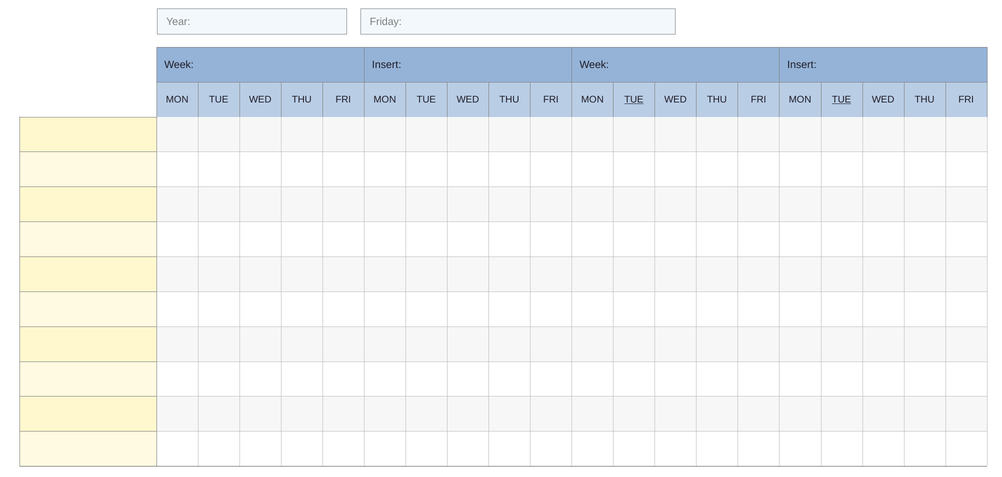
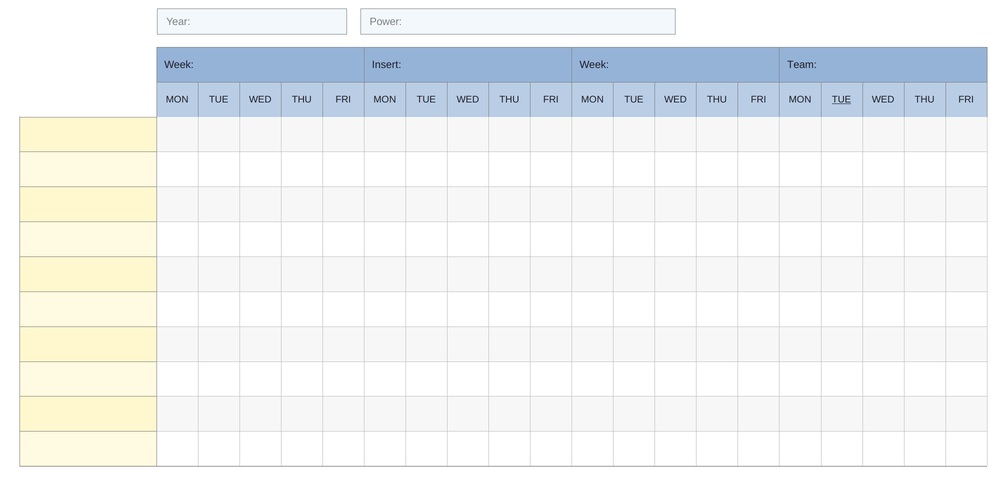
Friday: Friday -> Power (386, 22)
Insert: Insert -> Team (802, 65)
TUE underline: present -> none (634, 99)
